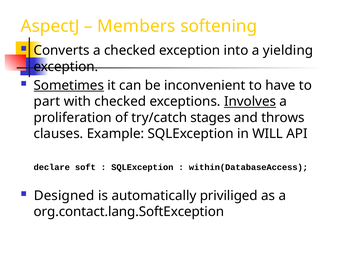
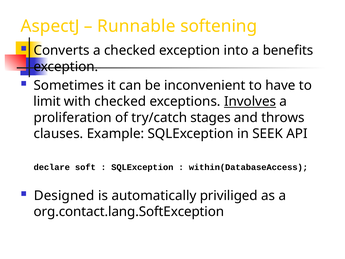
Members: Members -> Runnable (136, 26)
yielding: yielding -> benefits (288, 50)
Sometimes underline: present -> none (69, 85)
part: part -> limit (47, 101)
WILL: WILL -> SEEK (268, 134)
